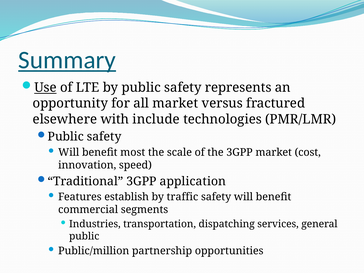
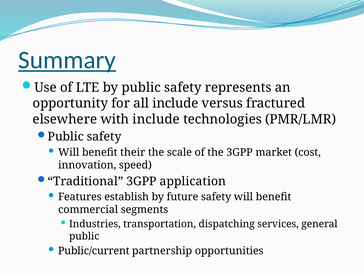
Use underline: present -> none (45, 88)
all market: market -> include (175, 103)
most: most -> their (133, 152)
traffic: traffic -> future (182, 197)
Public/million: Public/million -> Public/current (94, 251)
